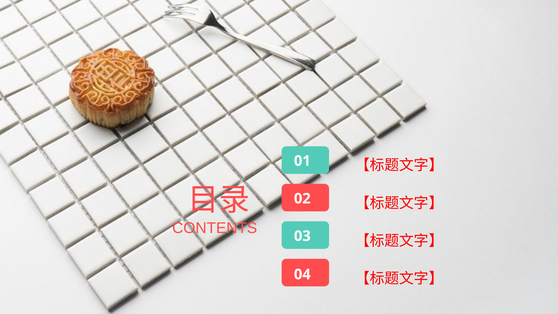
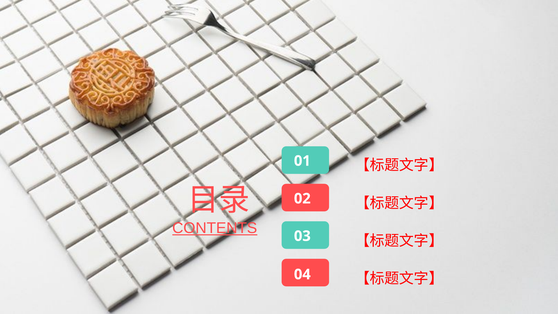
CONTENTS underline: none -> present (215, 228)
